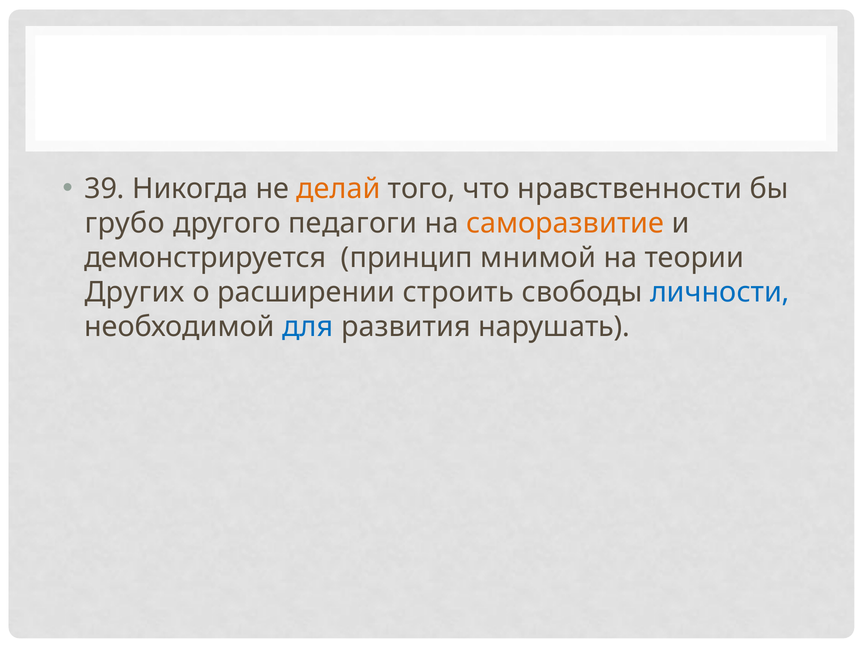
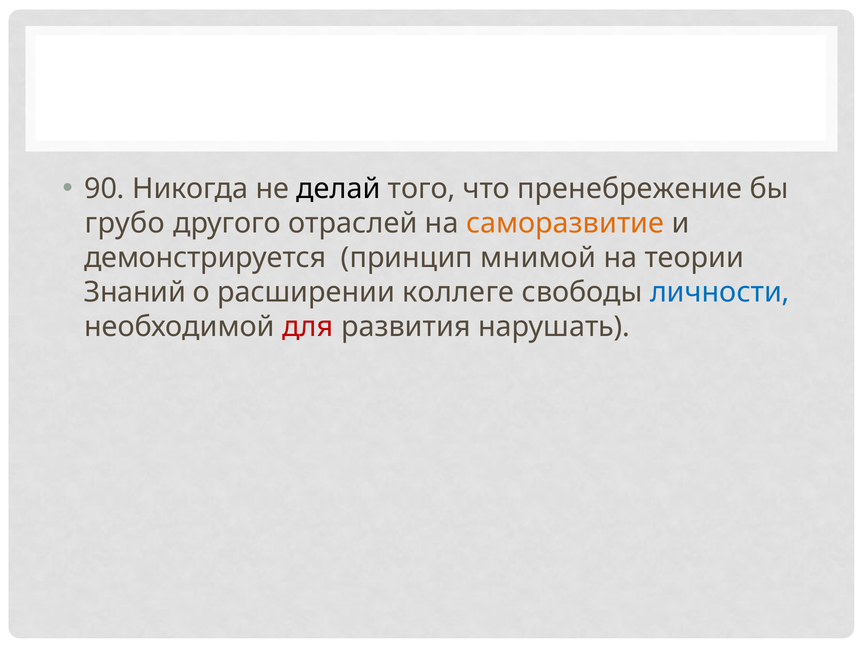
39: 39 -> 90 (104, 189)
делай colour: orange -> black (339, 189)
нравственности: нравственности -> пренебрежение (630, 189)
педагоги: педагоги -> отраслей (353, 224)
Других: Других -> Знаний (135, 293)
строить: строить -> коллеге (458, 293)
для colour: blue -> red (308, 327)
